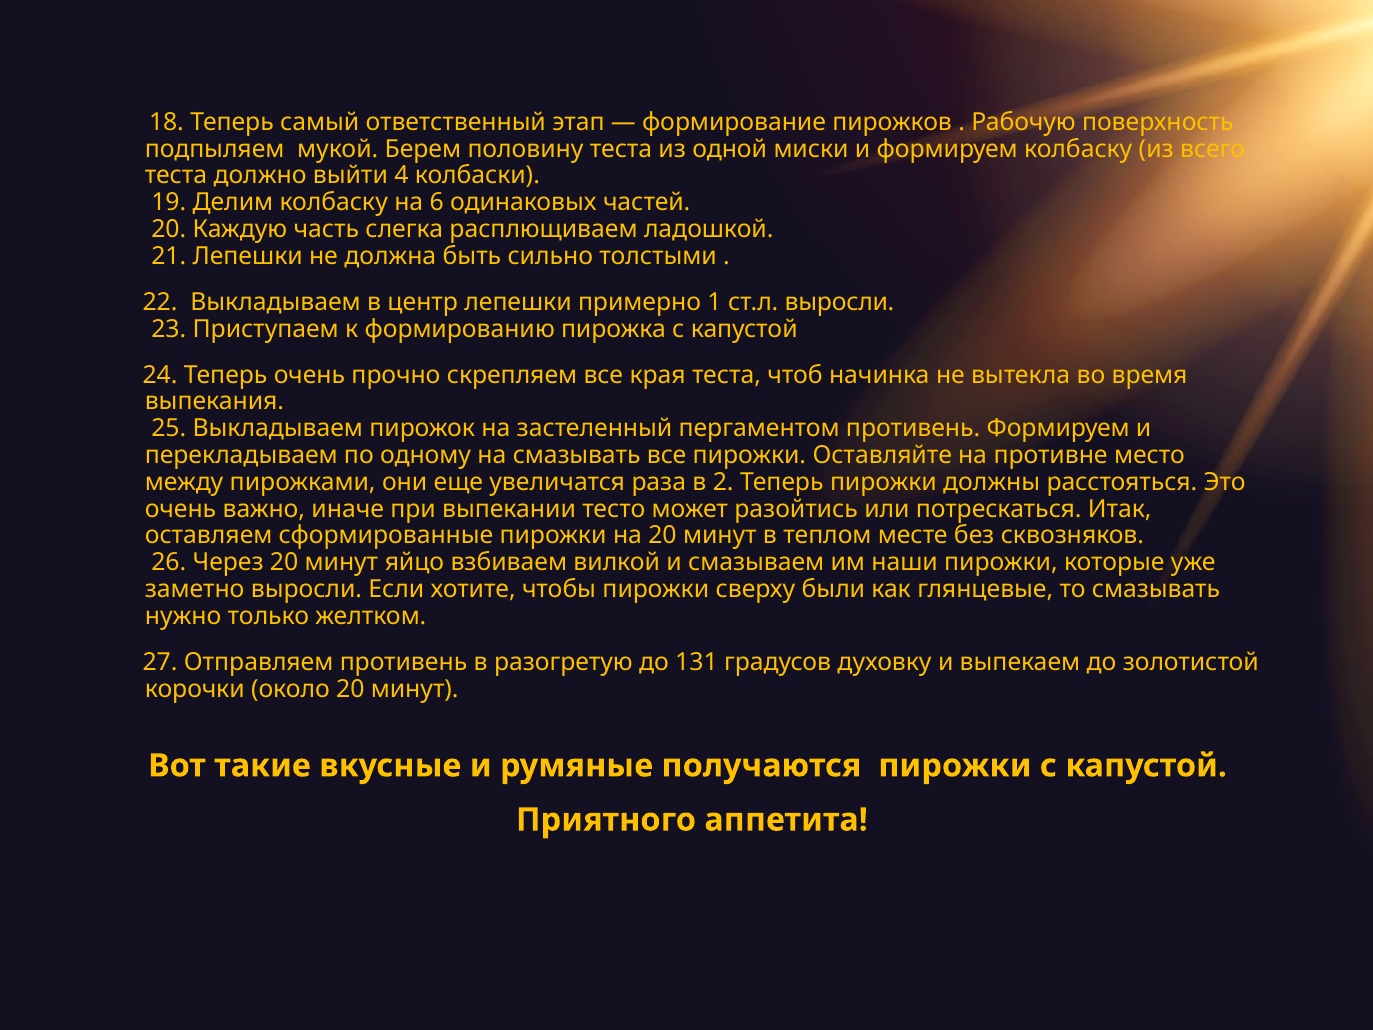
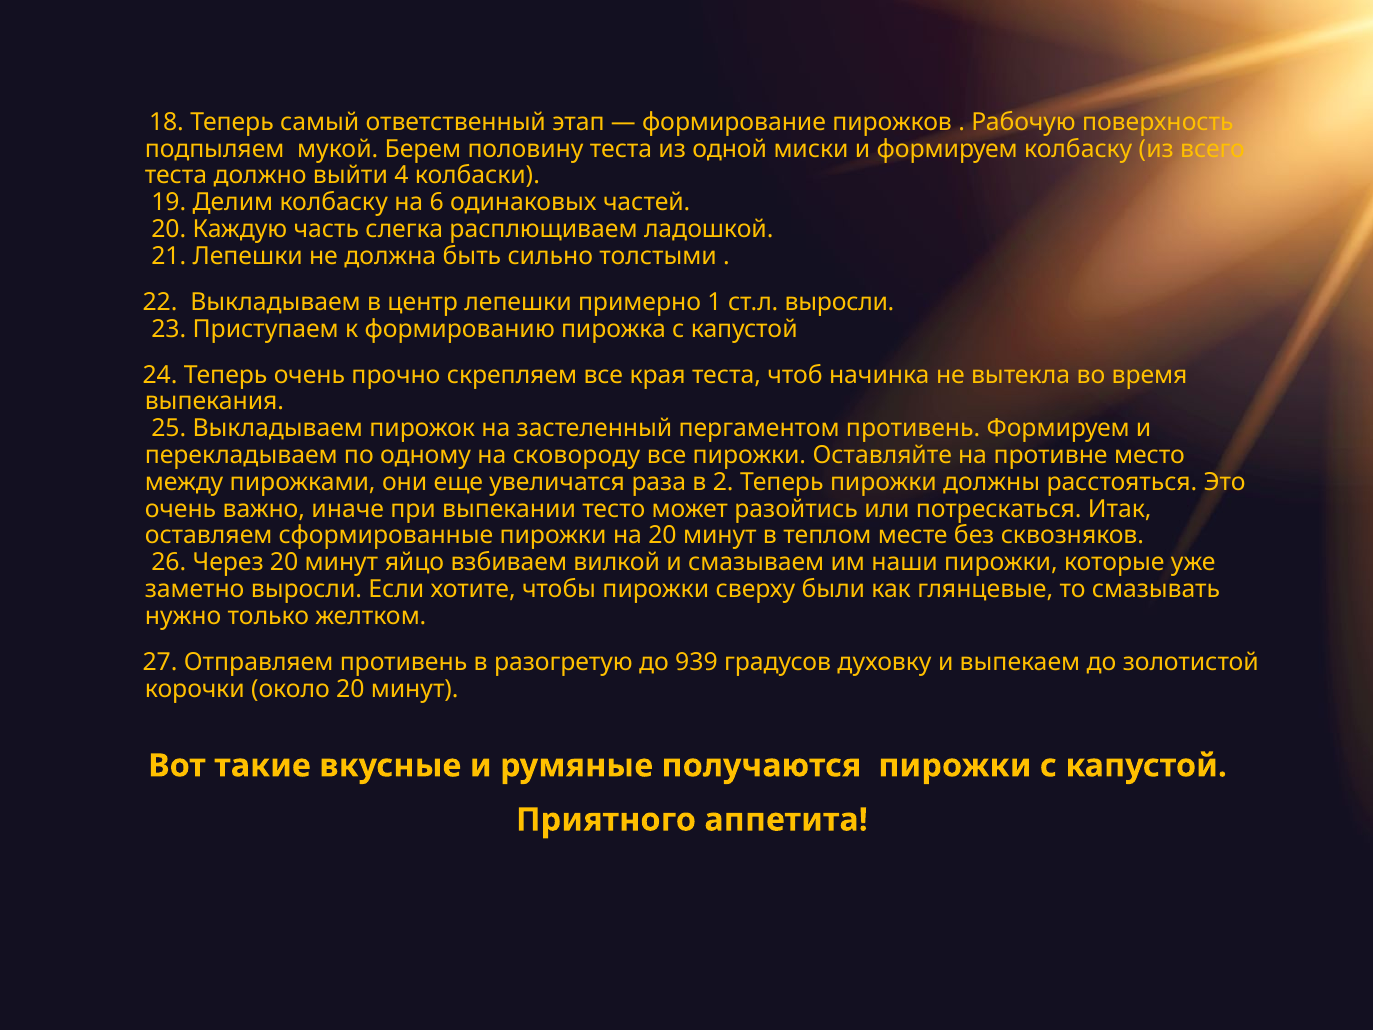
на смазывать: смазывать -> сковороду (577, 455)
131: 131 -> 939 (696, 662)
